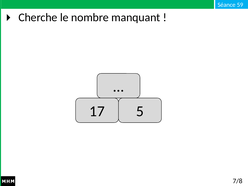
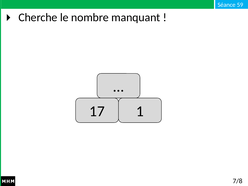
5: 5 -> 1 (140, 111)
